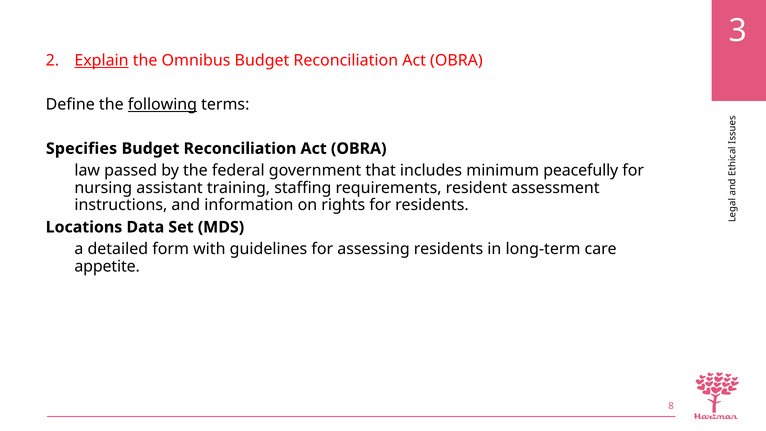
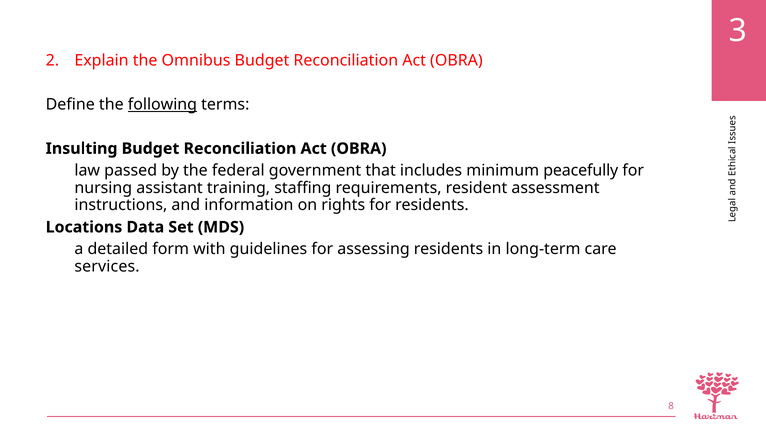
Explain underline: present -> none (101, 60)
Specifies: Specifies -> Insulting (82, 149)
appetite: appetite -> services (107, 266)
